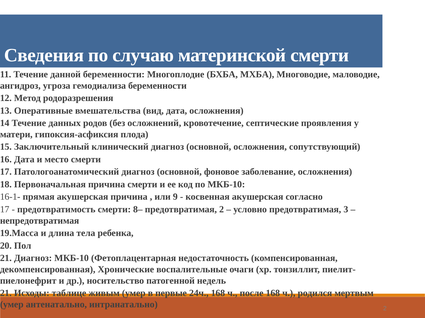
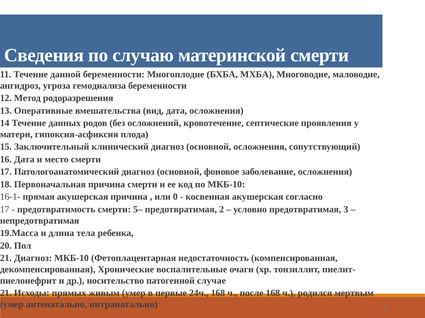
9: 9 -> 0 (175, 197)
8–: 8– -> 5– (138, 210)
недель: недель -> случае (211, 281)
таблице: таблице -> прямых (69, 294)
